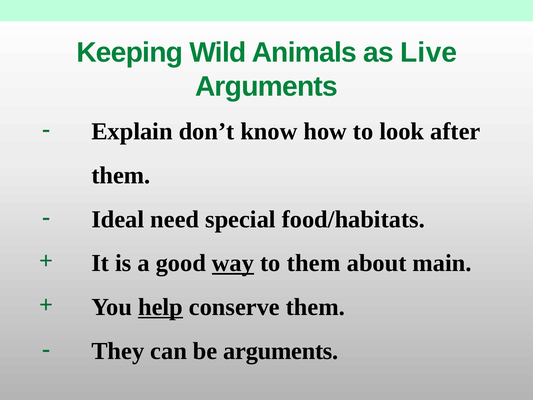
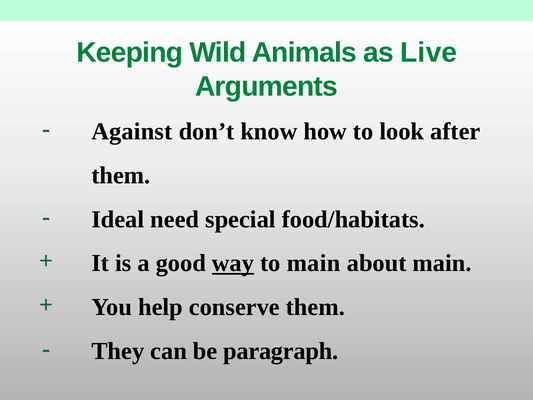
Explain: Explain -> Against (132, 131)
to them: them -> main (314, 263)
help underline: present -> none (160, 307)
be arguments: arguments -> paragraph (281, 351)
